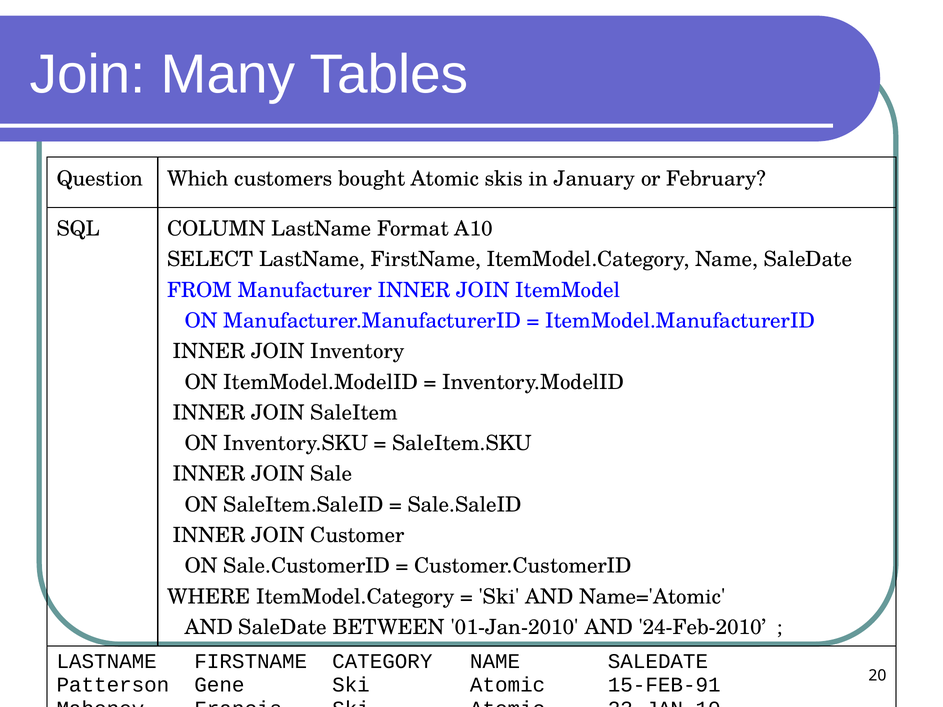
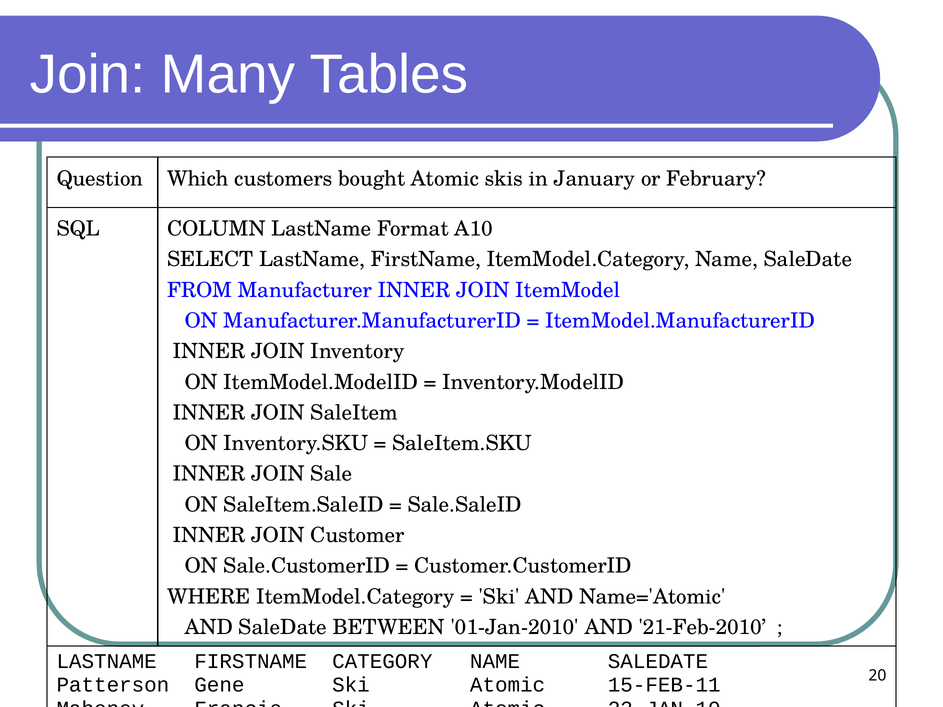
24-Feb-2010: 24-Feb-2010 -> 21-Feb-2010 (702, 628)
15-FEB-91: 15-FEB-91 -> 15-FEB-11 (664, 685)
